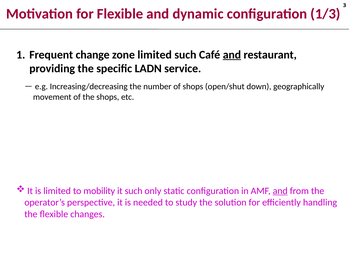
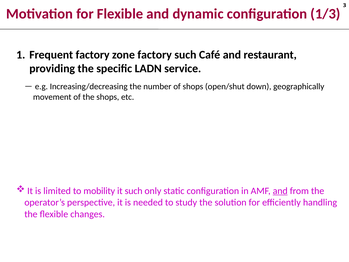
Frequent change: change -> factory (93, 55)
zone limited: limited -> factory (155, 55)
and underline: present -> none (232, 55)
